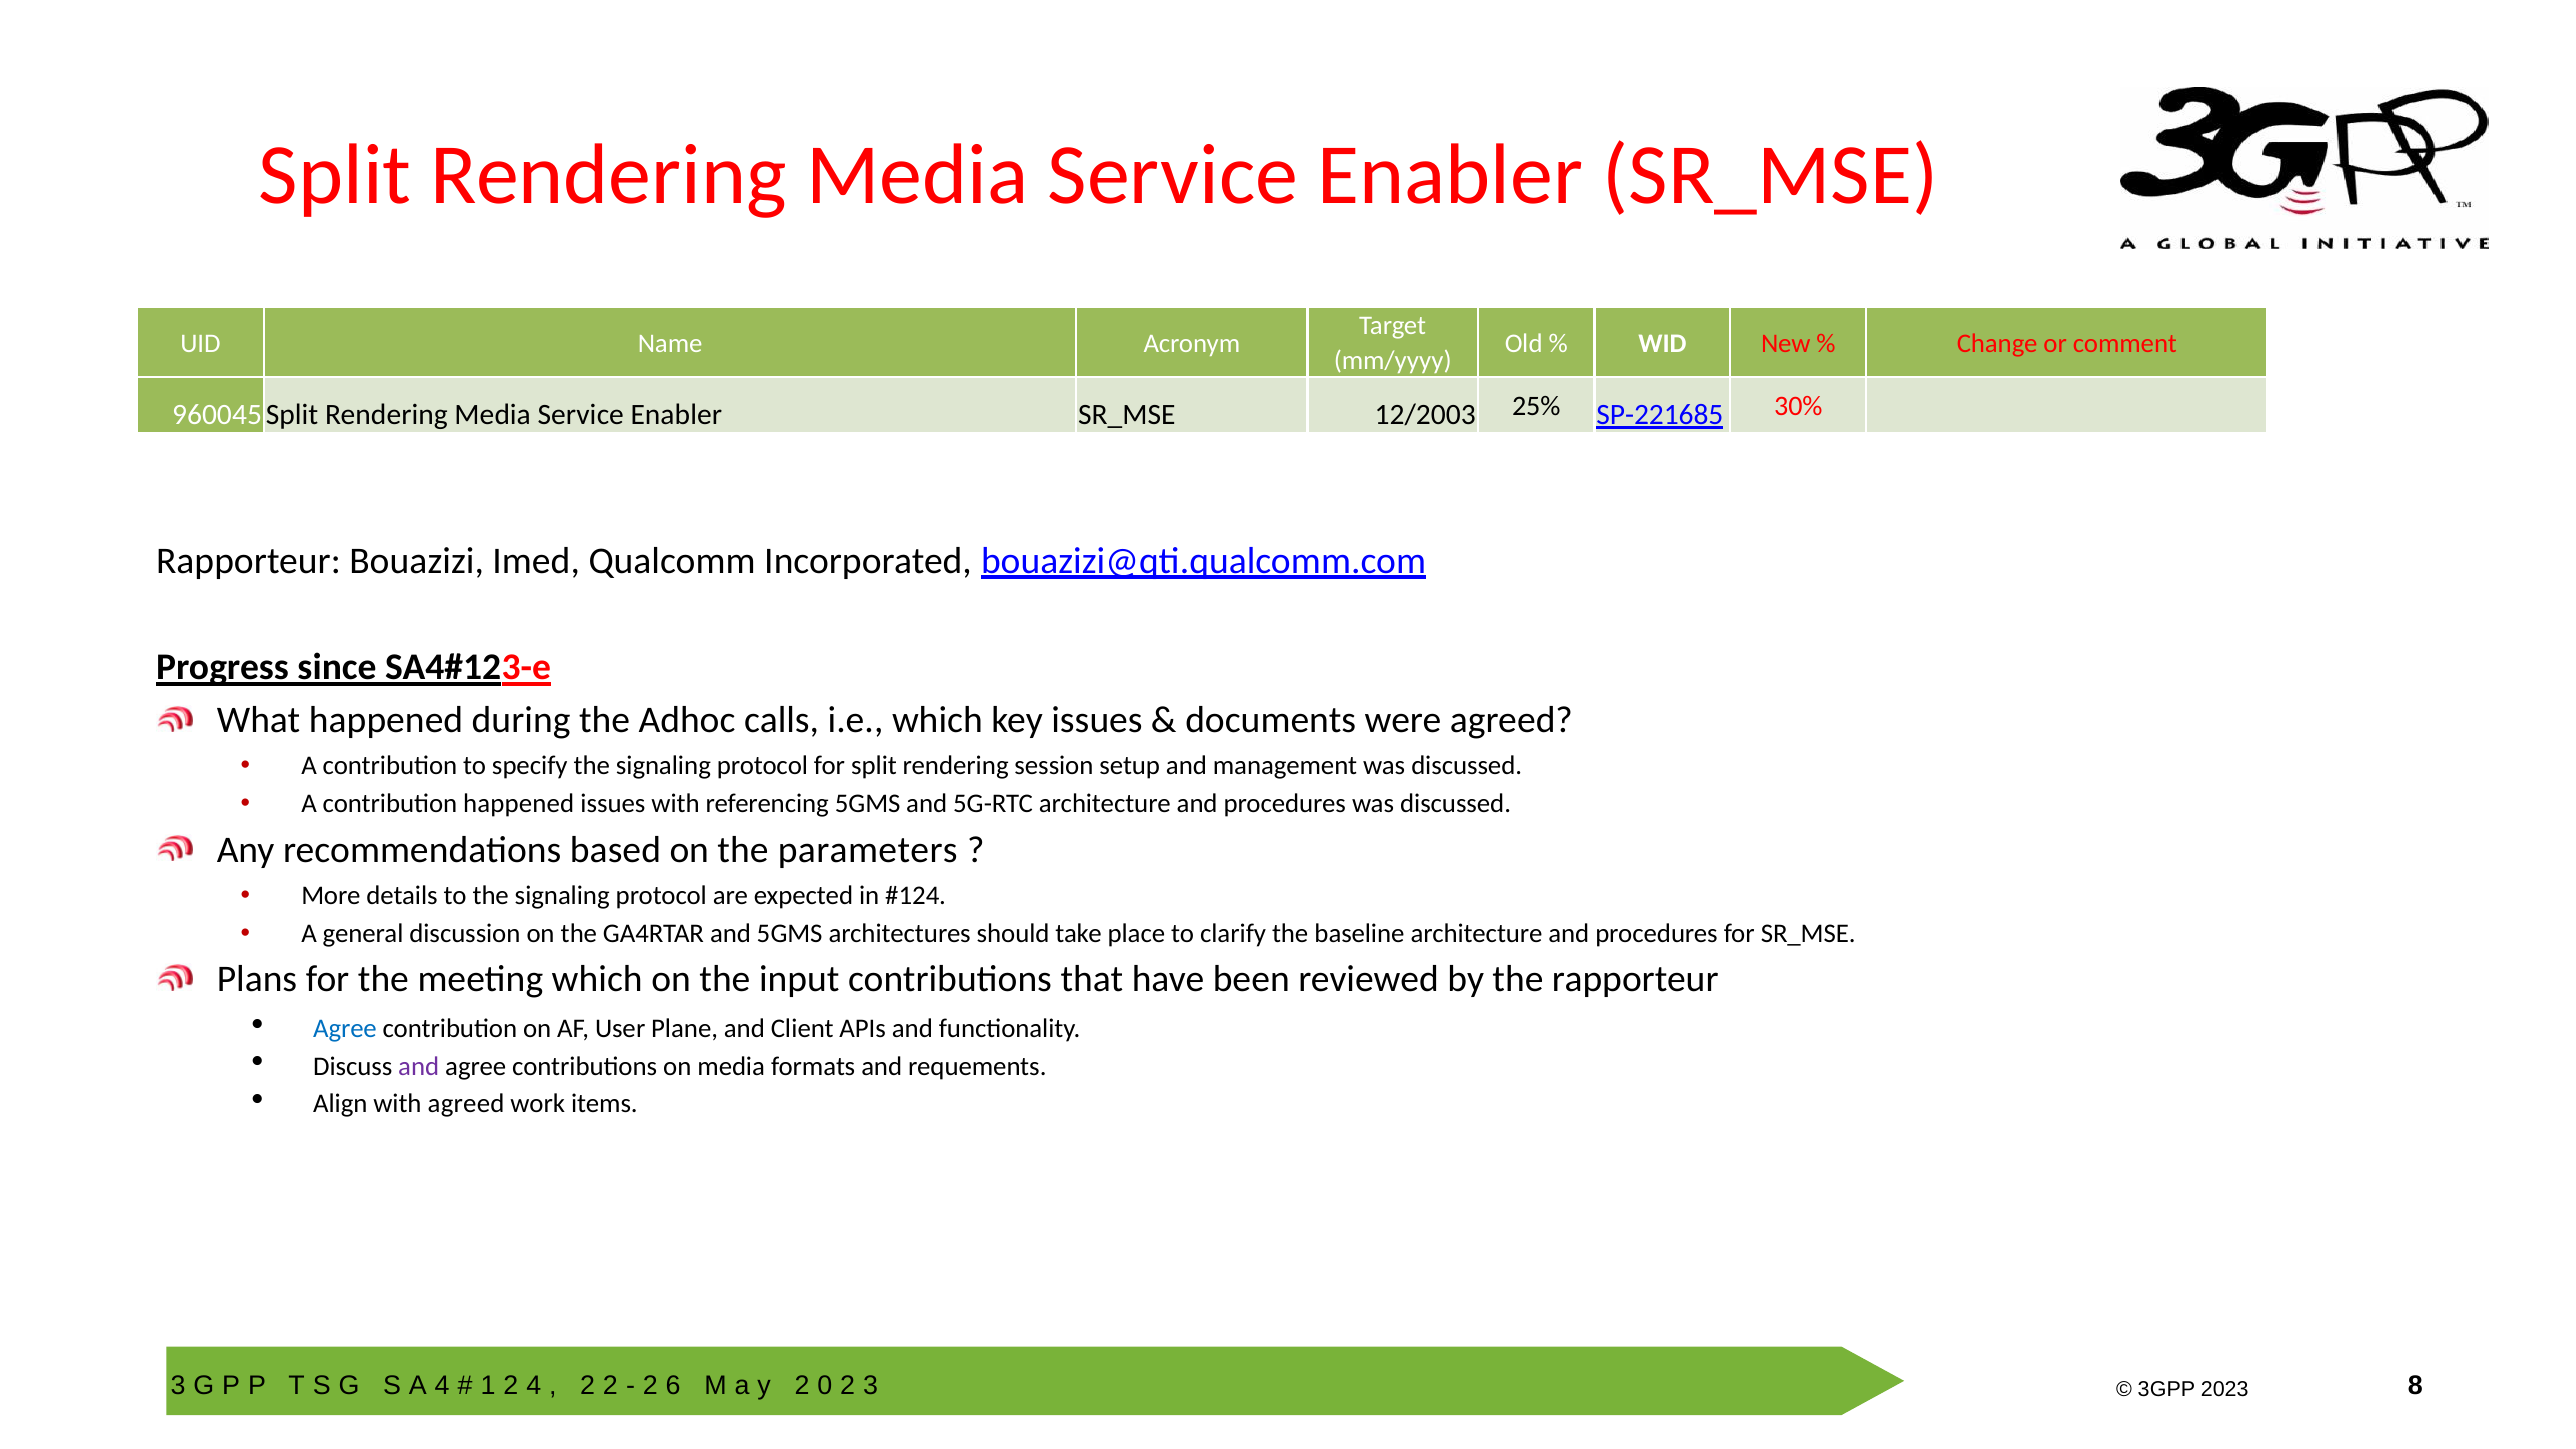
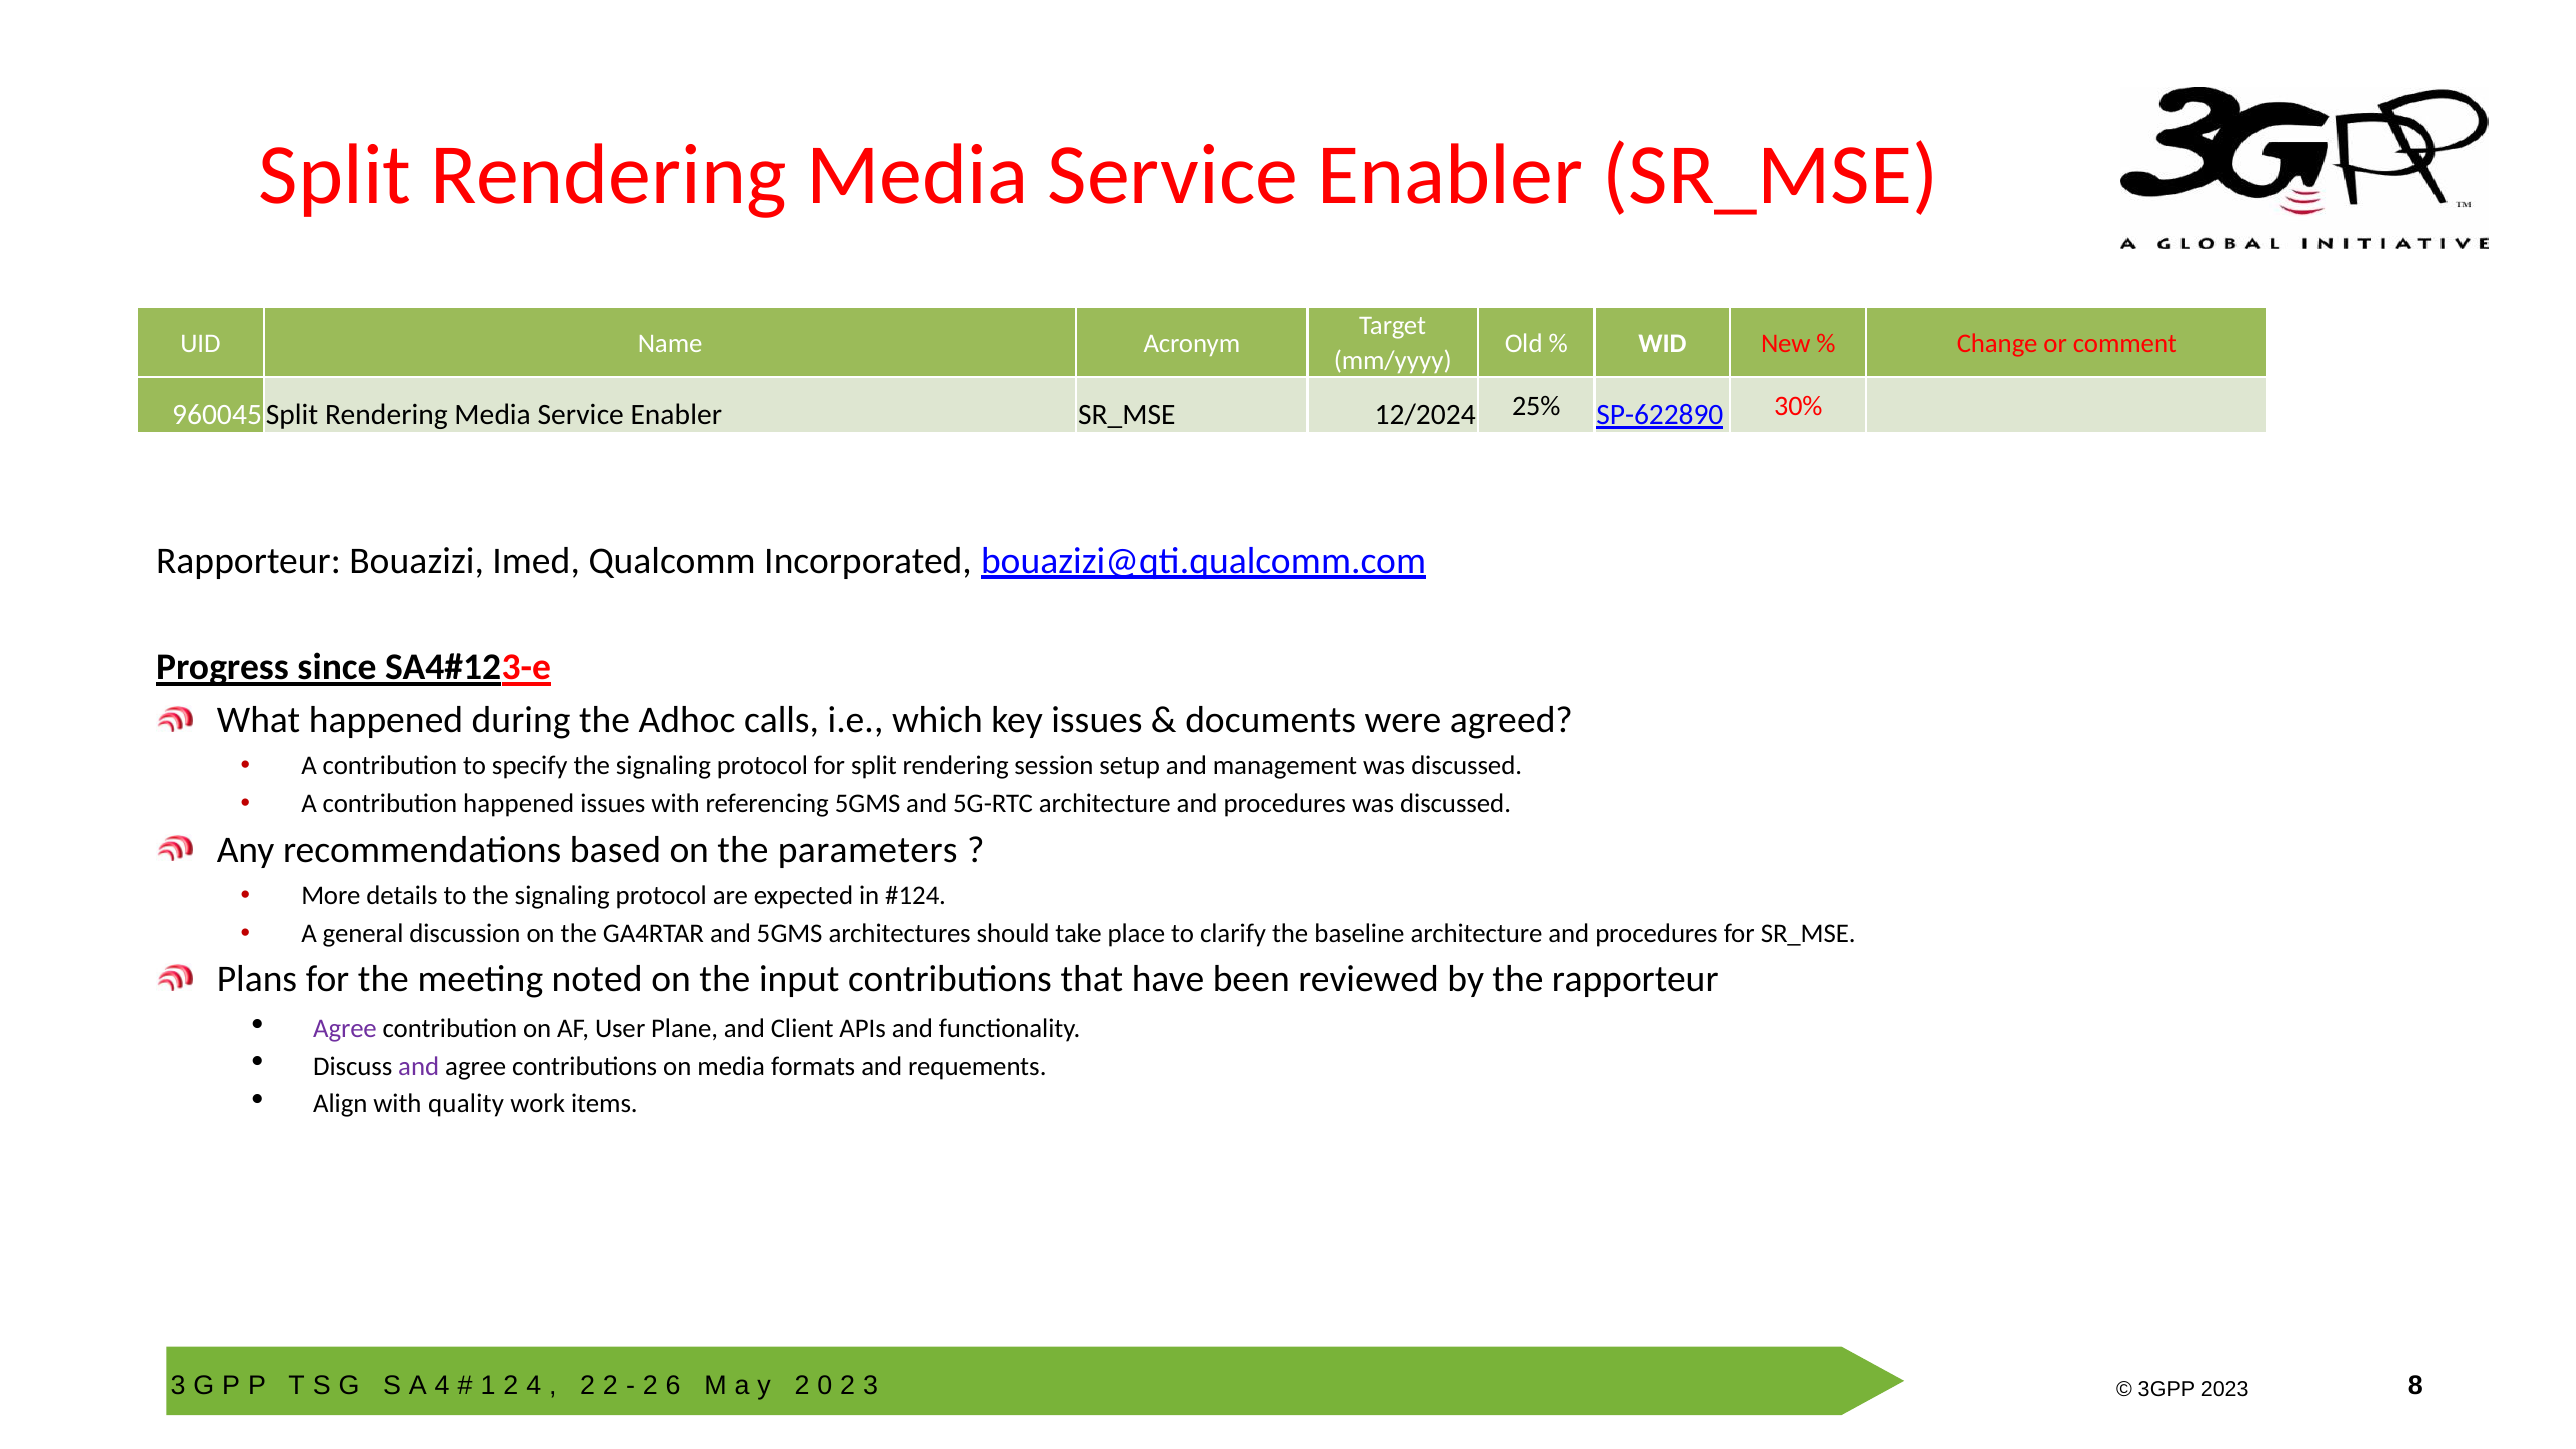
12/2003: 12/2003 -> 12/2024 (1425, 415)
SP-221685: SP-221685 -> SP-622890 (1660, 415)
meeting which: which -> noted (597, 979)
Agree colour: blue -> purple (345, 1029)
with agreed: agreed -> quality (466, 1104)
